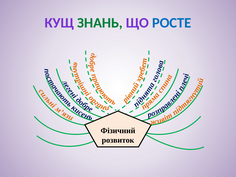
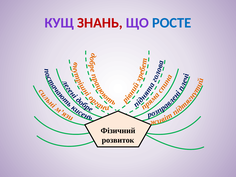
ЗНАНЬ colour: green -> red (100, 23)
